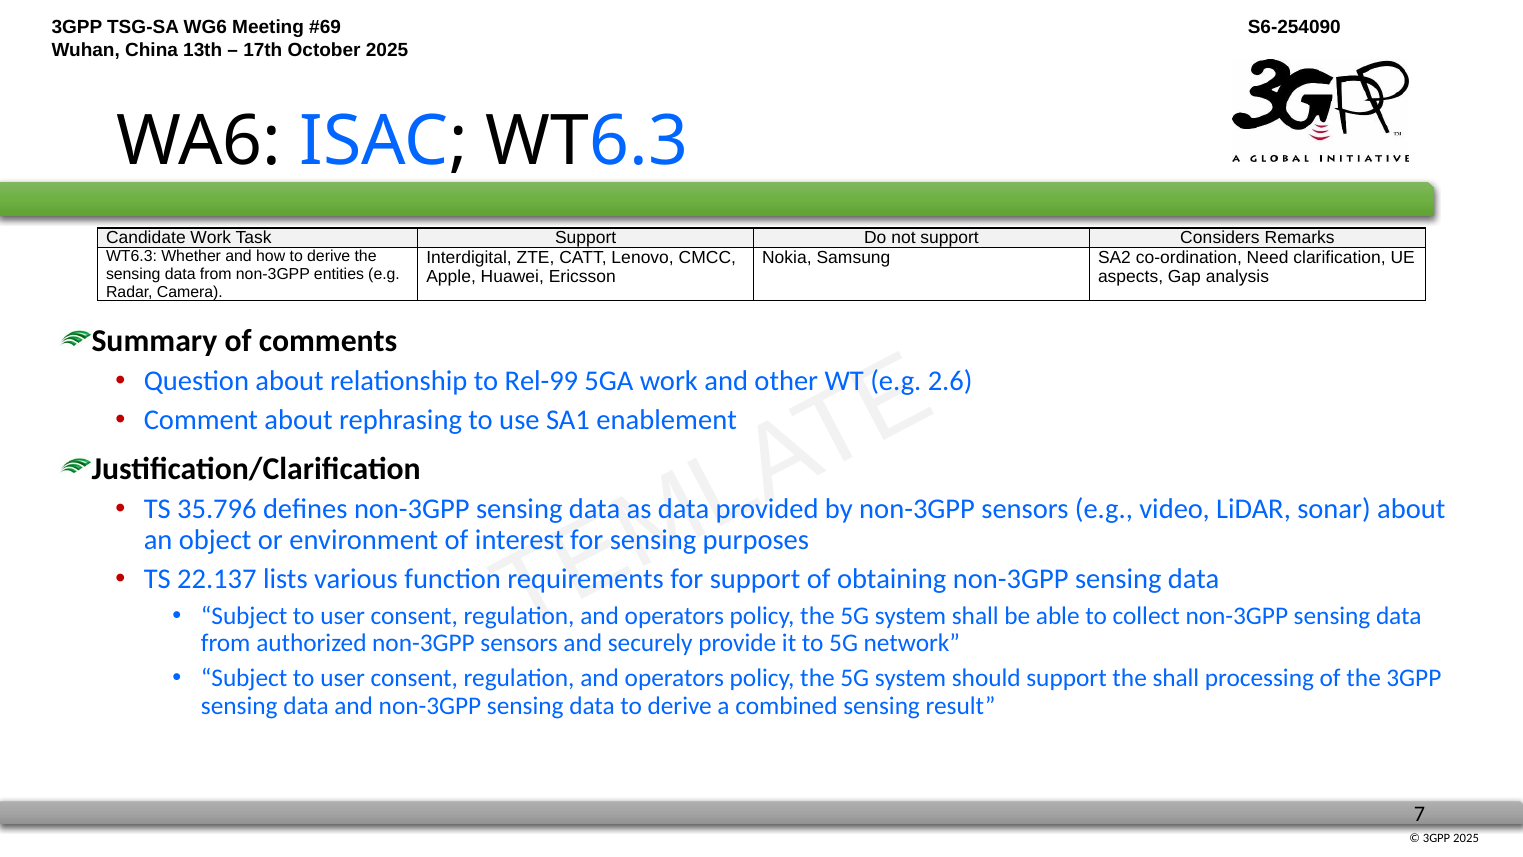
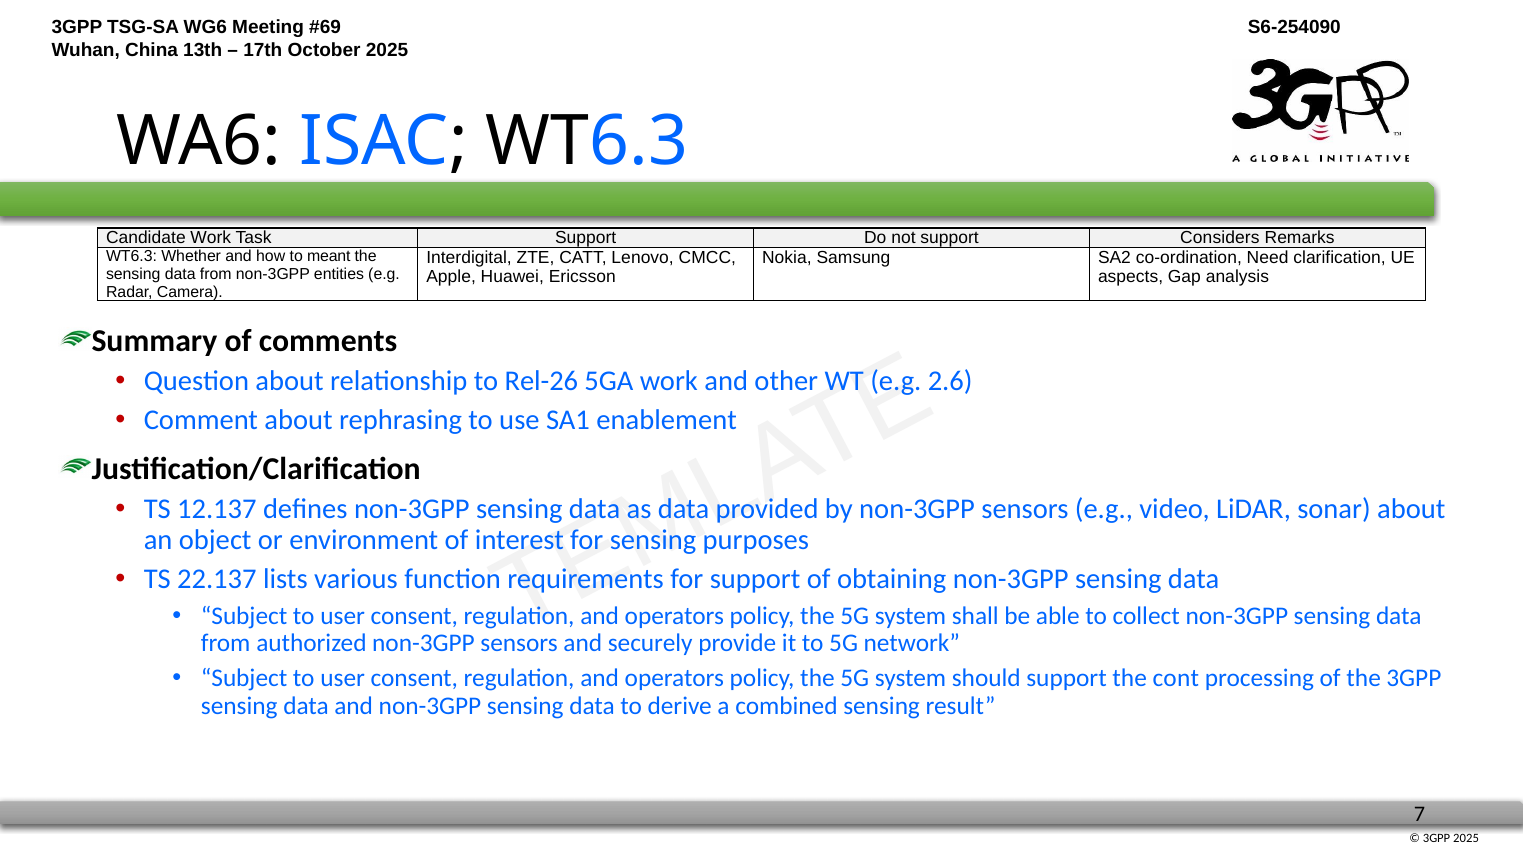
how to derive: derive -> meant (329, 256)
Rel-99: Rel-99 -> Rel-26 (541, 381)
35.796: 35.796 -> 12.137 (217, 509)
the shall: shall -> cont (1176, 678)
